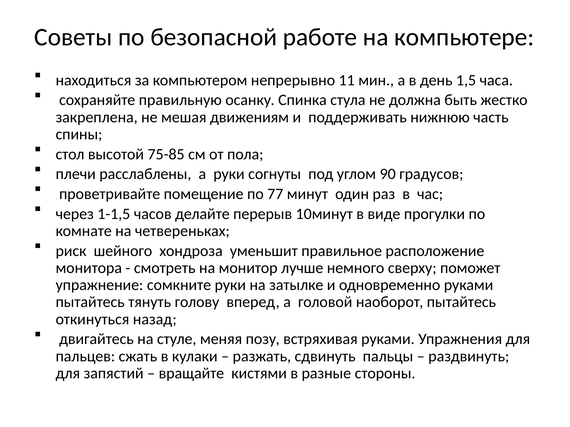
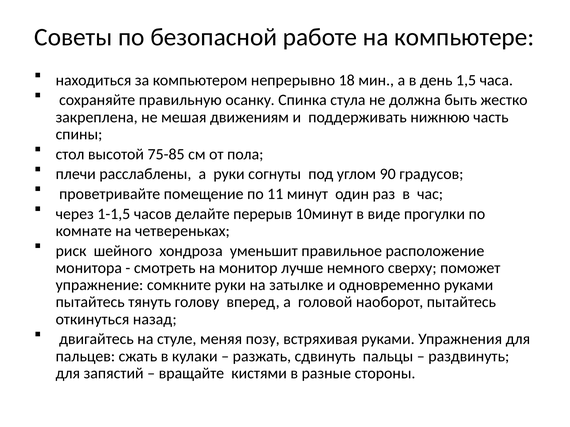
11: 11 -> 18 (347, 80)
77: 77 -> 11 (275, 194)
